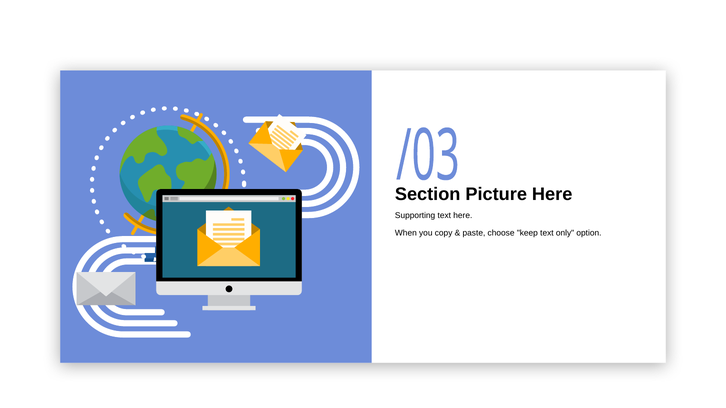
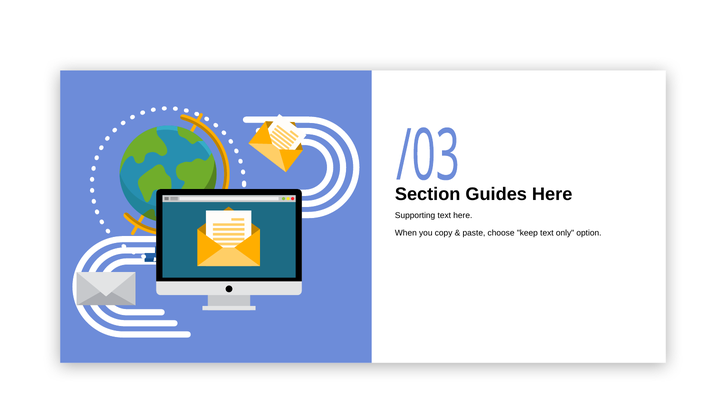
Picture: Picture -> Guides (496, 195)
